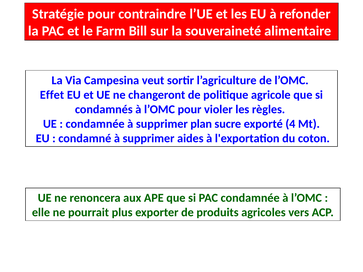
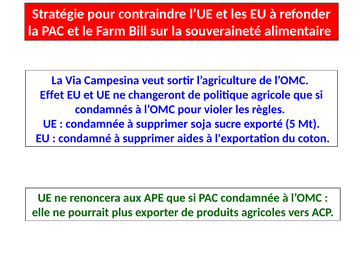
plan: plan -> soja (201, 124)
4: 4 -> 5 (290, 124)
